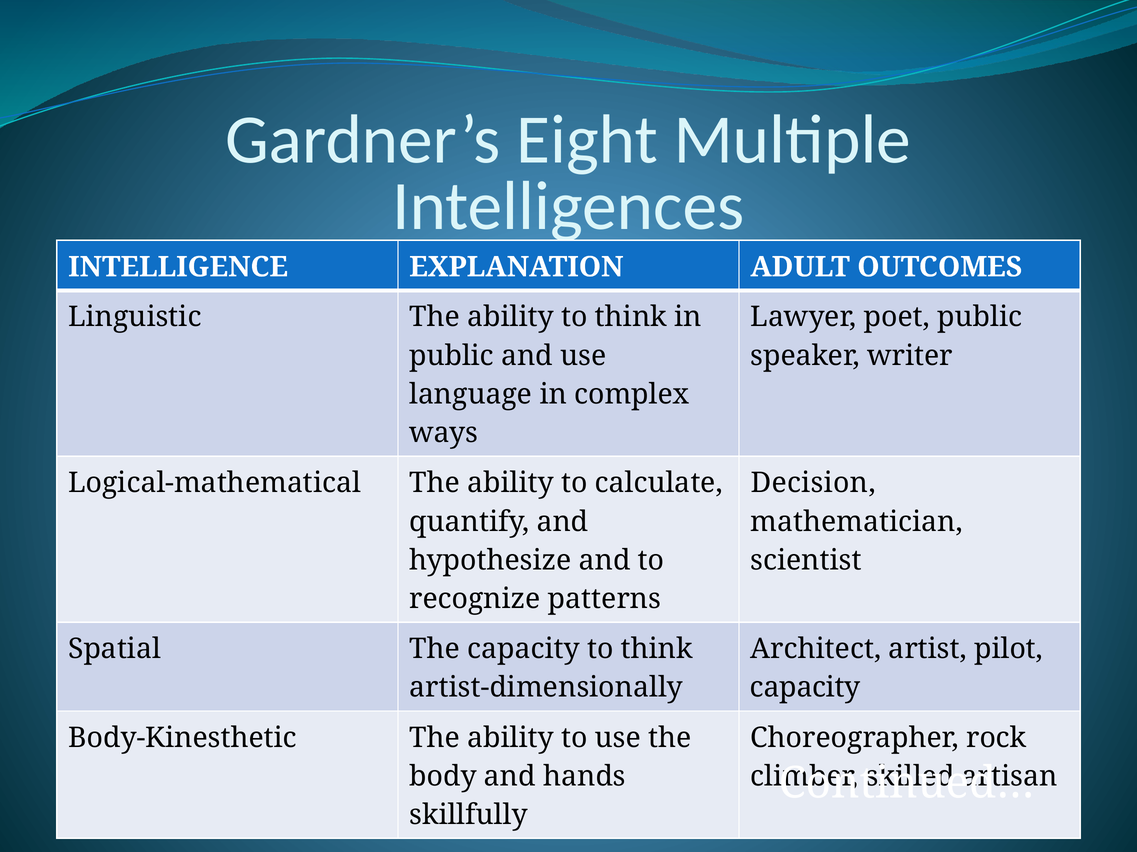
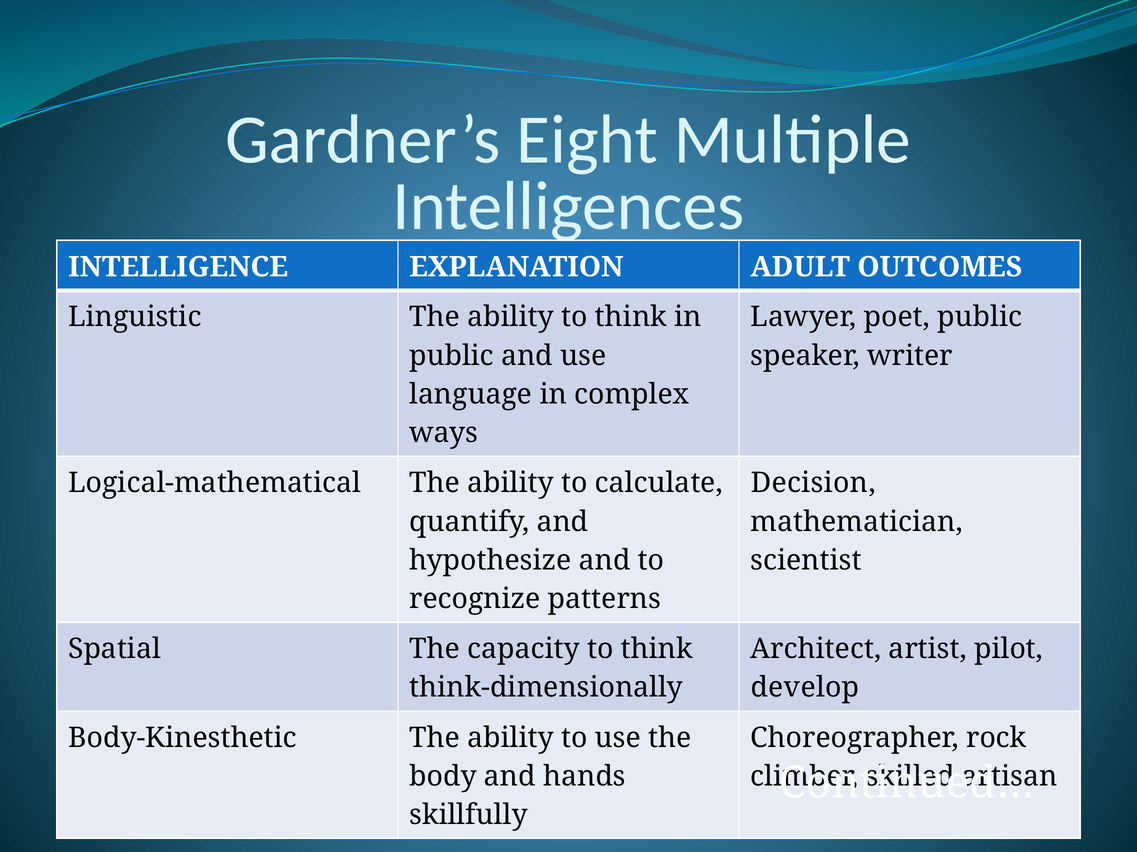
artist-dimensionally: artist-dimensionally -> think-dimensionally (546, 688)
capacity: capacity -> develop (805, 688)
